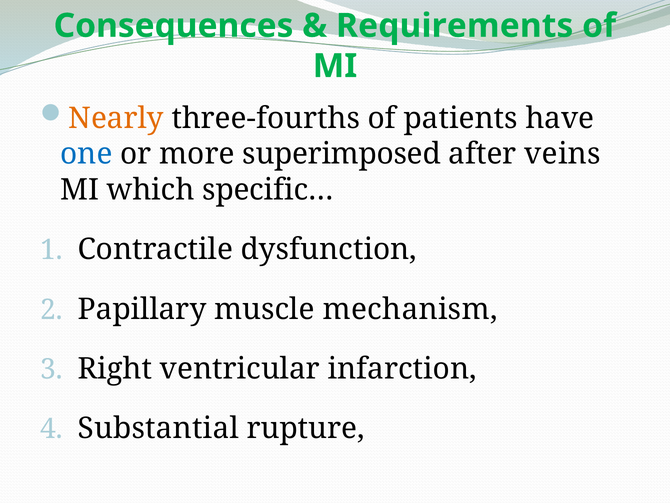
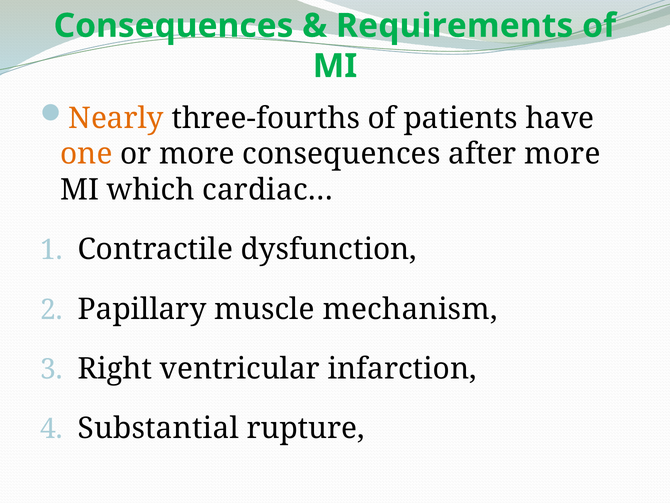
one colour: blue -> orange (86, 154)
more superimposed: superimposed -> consequences (341, 154)
after veins: veins -> more (563, 154)
specific…: specific… -> cardiac… (268, 190)
